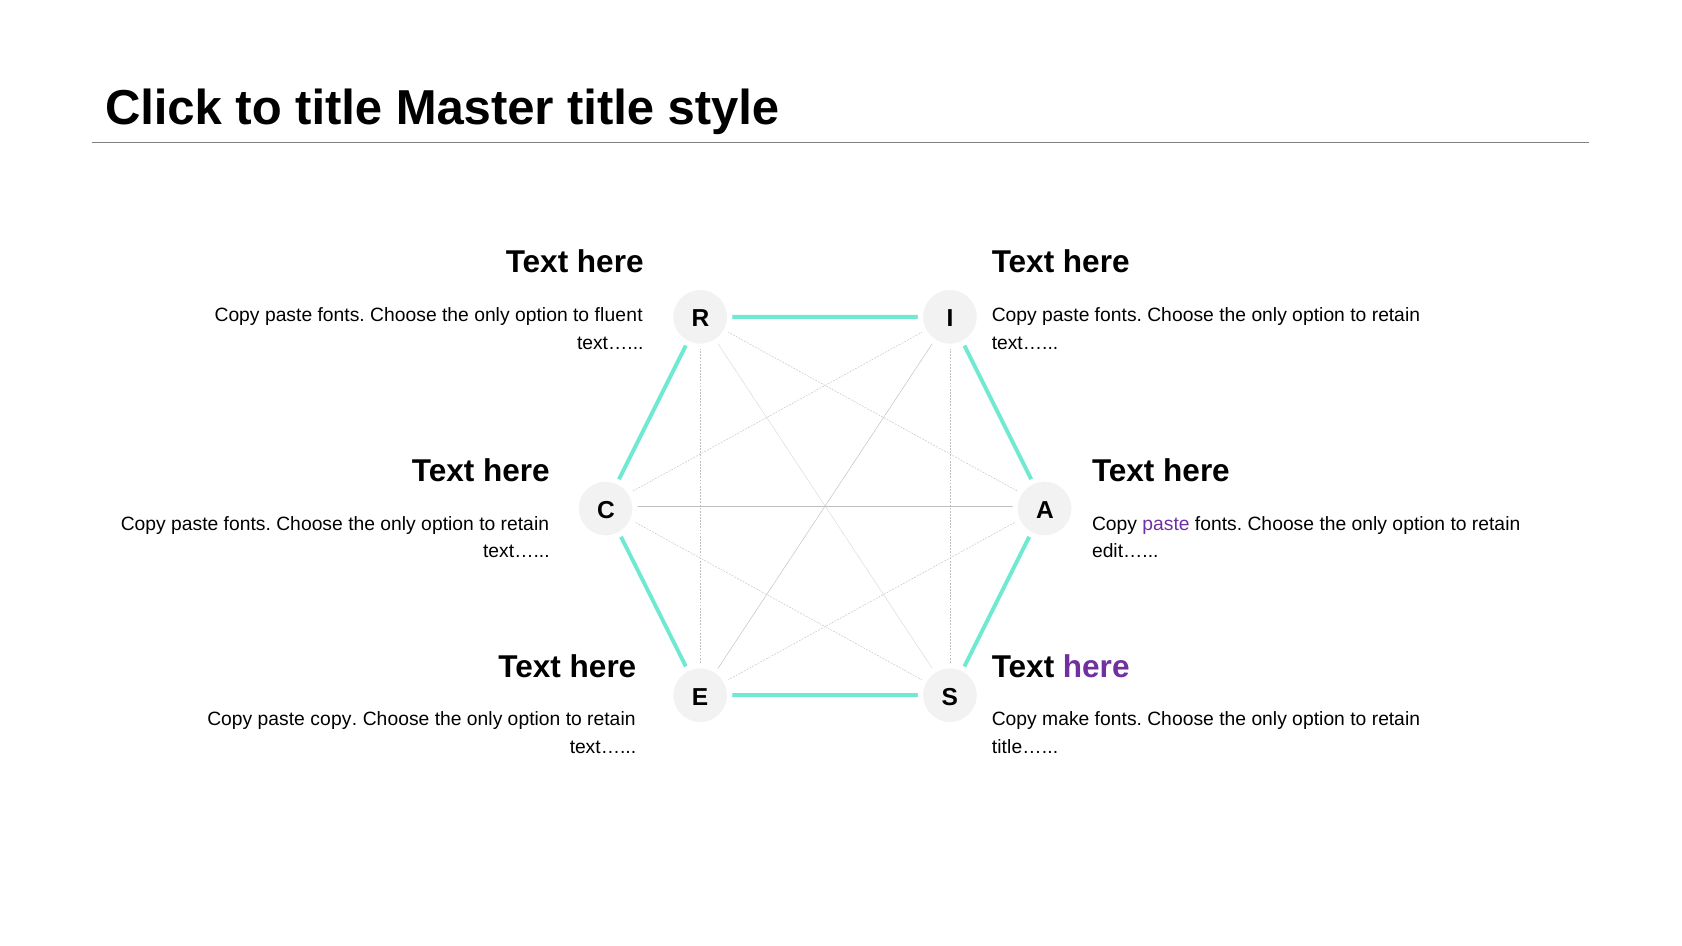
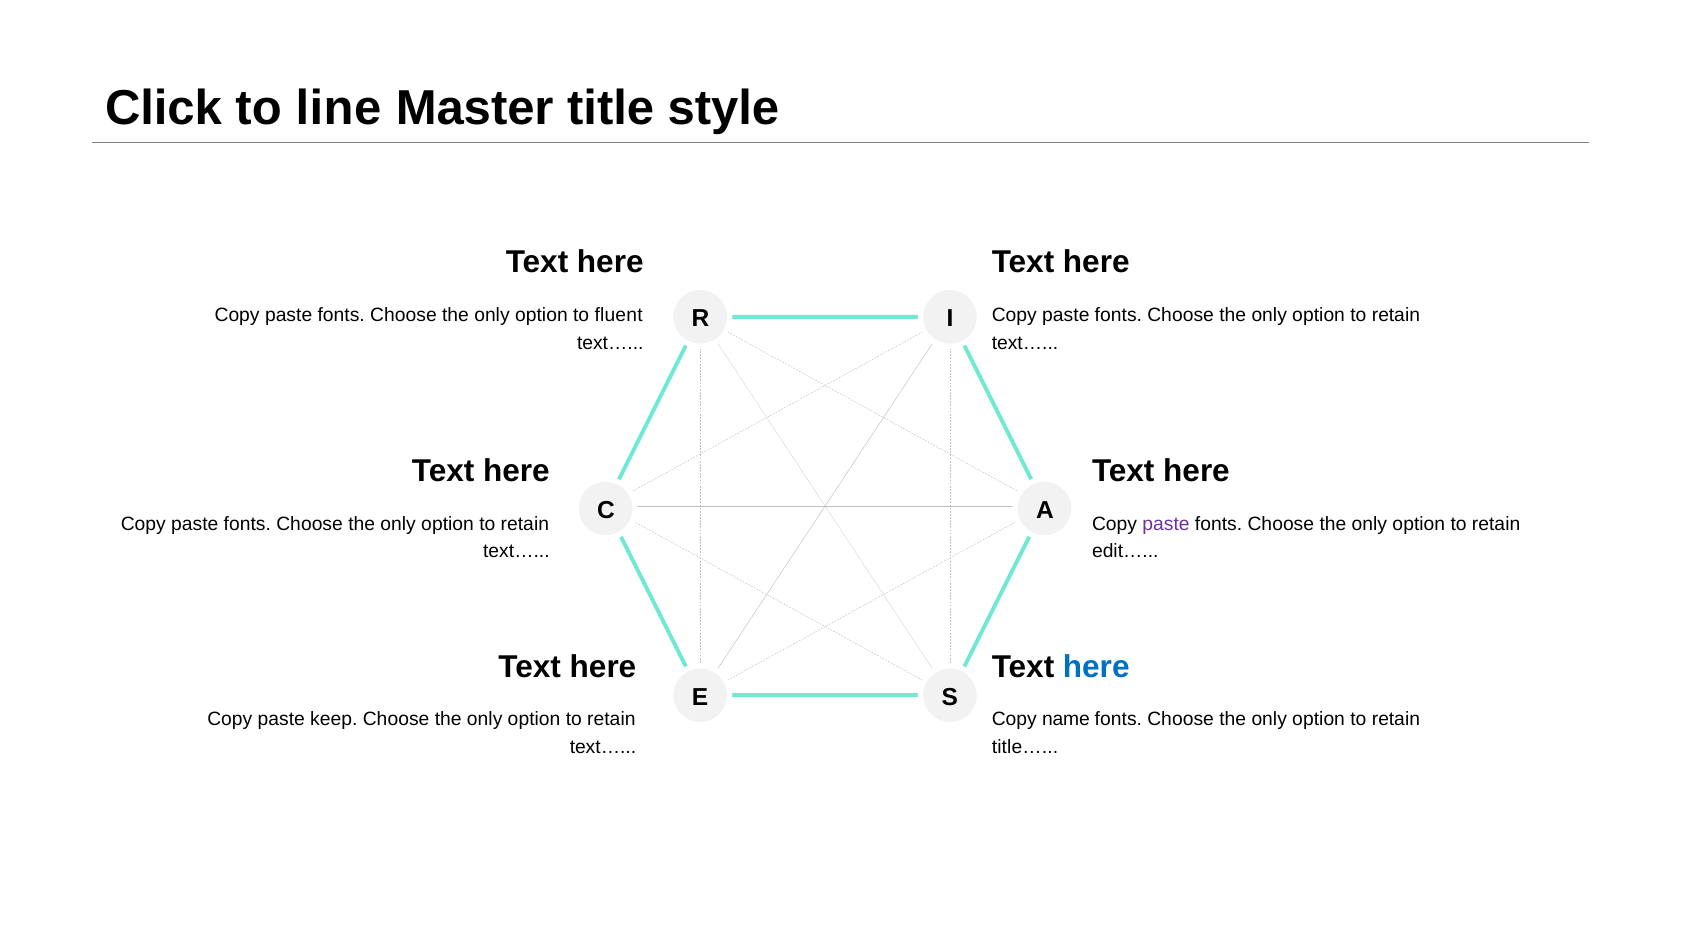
to title: title -> line (338, 109)
here colour: purple -> blue (1096, 667)
paste copy: copy -> keep (334, 720)
make: make -> name (1066, 720)
